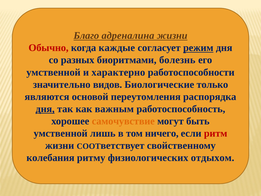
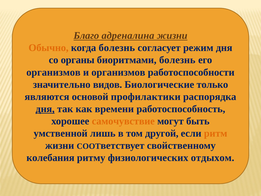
Обычно colour: red -> orange (48, 48)
когда каждые: каждые -> болезнь (117, 48)
режим underline: present -> none (198, 48)
разных: разных -> органы (78, 60)
умственной: умственной -> организмов (53, 72)
и характерно: характерно -> организмов (118, 72)
переутомления: переутомления -> профилактики (146, 97)
важным: важным -> времени (114, 109)
ничего: ничего -> другой (162, 133)
ритм colour: red -> orange (216, 133)
